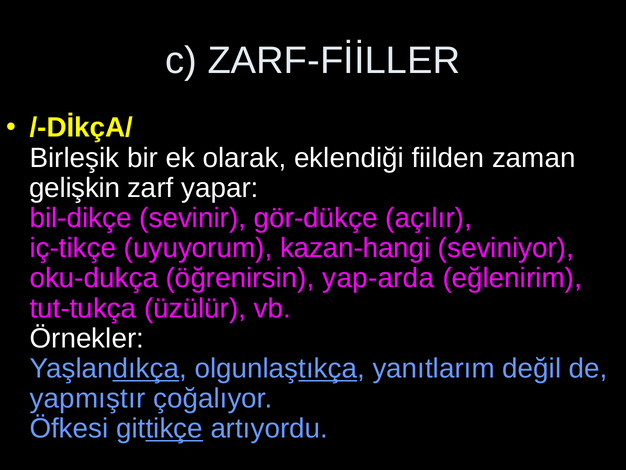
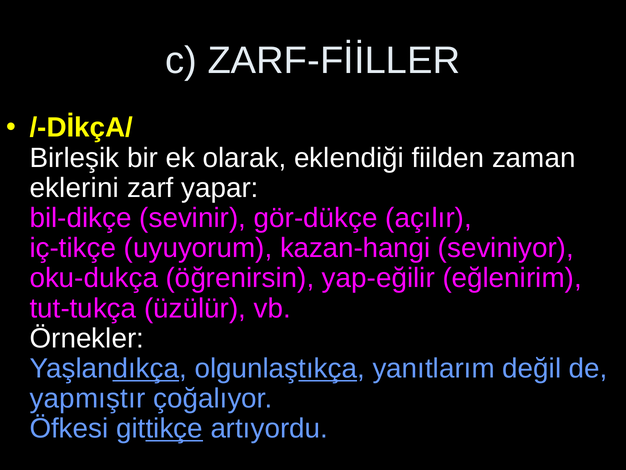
gelişkin: gelişkin -> eklerini (74, 188)
yap-arda: yap-arda -> yap-eğilir (378, 278)
